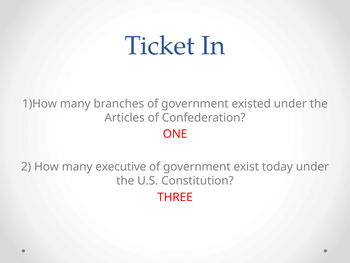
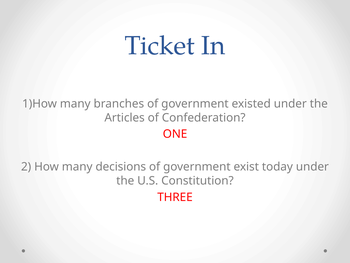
executive: executive -> decisions (121, 166)
